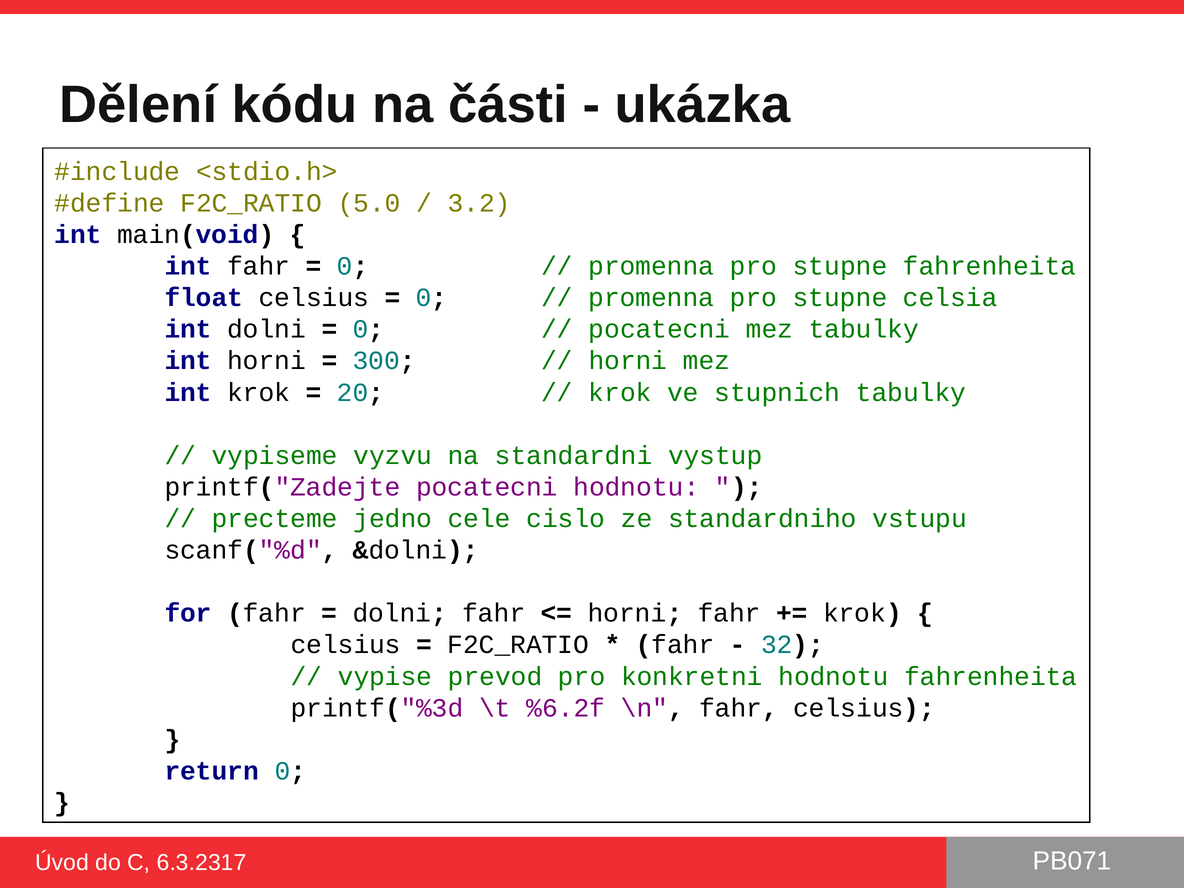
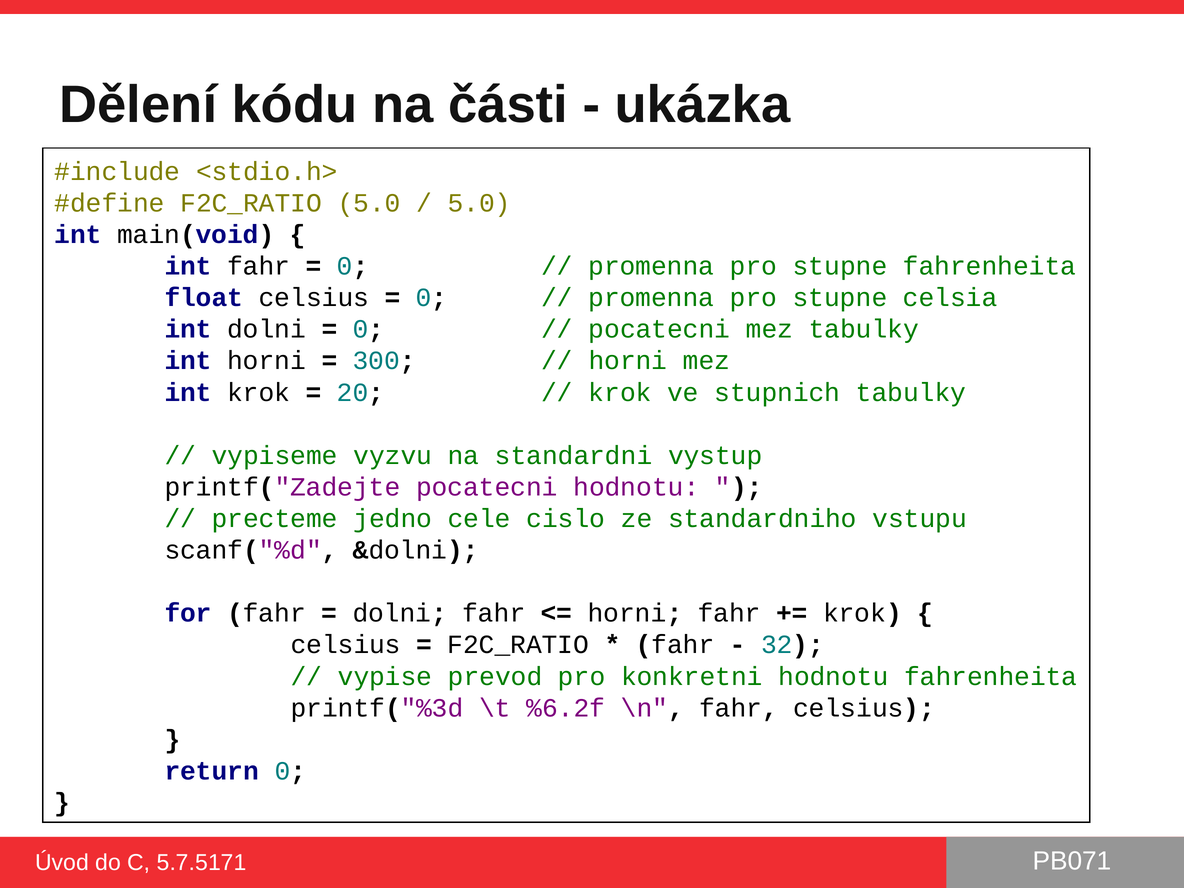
3.2: 3.2 -> 5.0 (479, 203)
6.3.2317: 6.3.2317 -> 5.7.5171 (202, 863)
